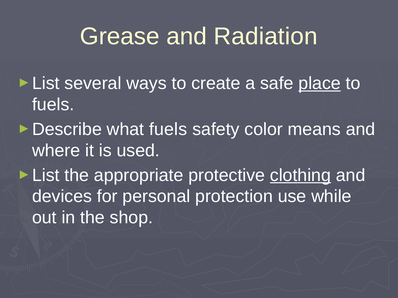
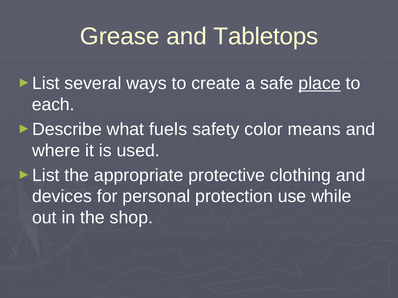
Radiation: Radiation -> Tabletops (266, 37)
fuels: fuels -> each (53, 105)
clothing underline: present -> none (300, 176)
